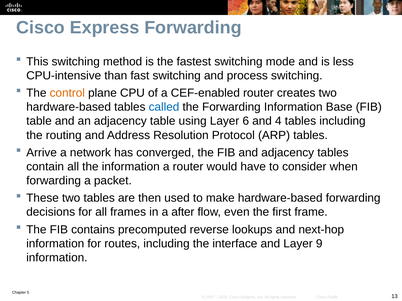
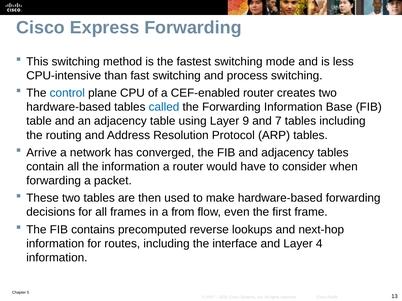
control colour: orange -> blue (67, 93)
6: 6 -> 9 (246, 121)
4: 4 -> 7 (278, 121)
after: after -> from (183, 212)
9: 9 -> 4 (319, 244)
